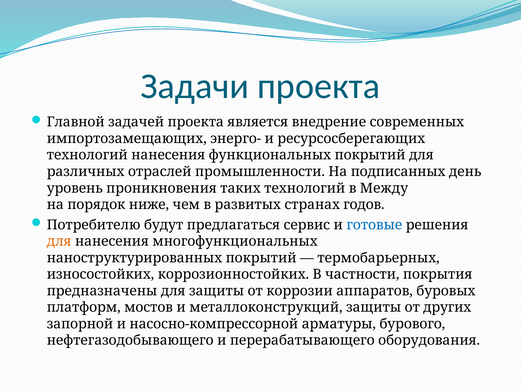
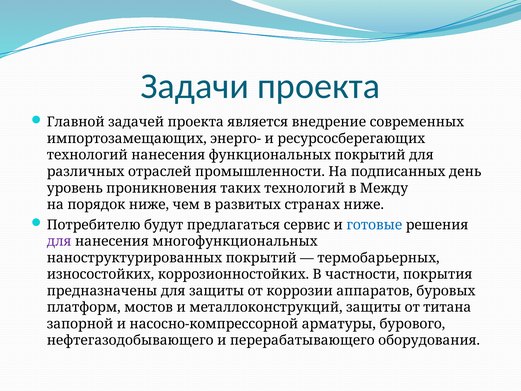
странах годов: годов -> ниже (364, 205)
для colour: orange -> purple (59, 241)
других: других -> титана (447, 307)
